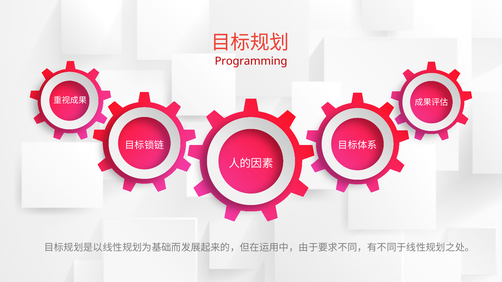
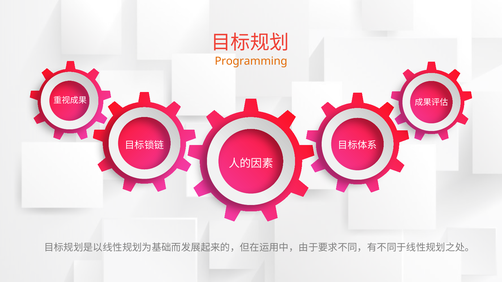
Programming colour: red -> orange (251, 61)
